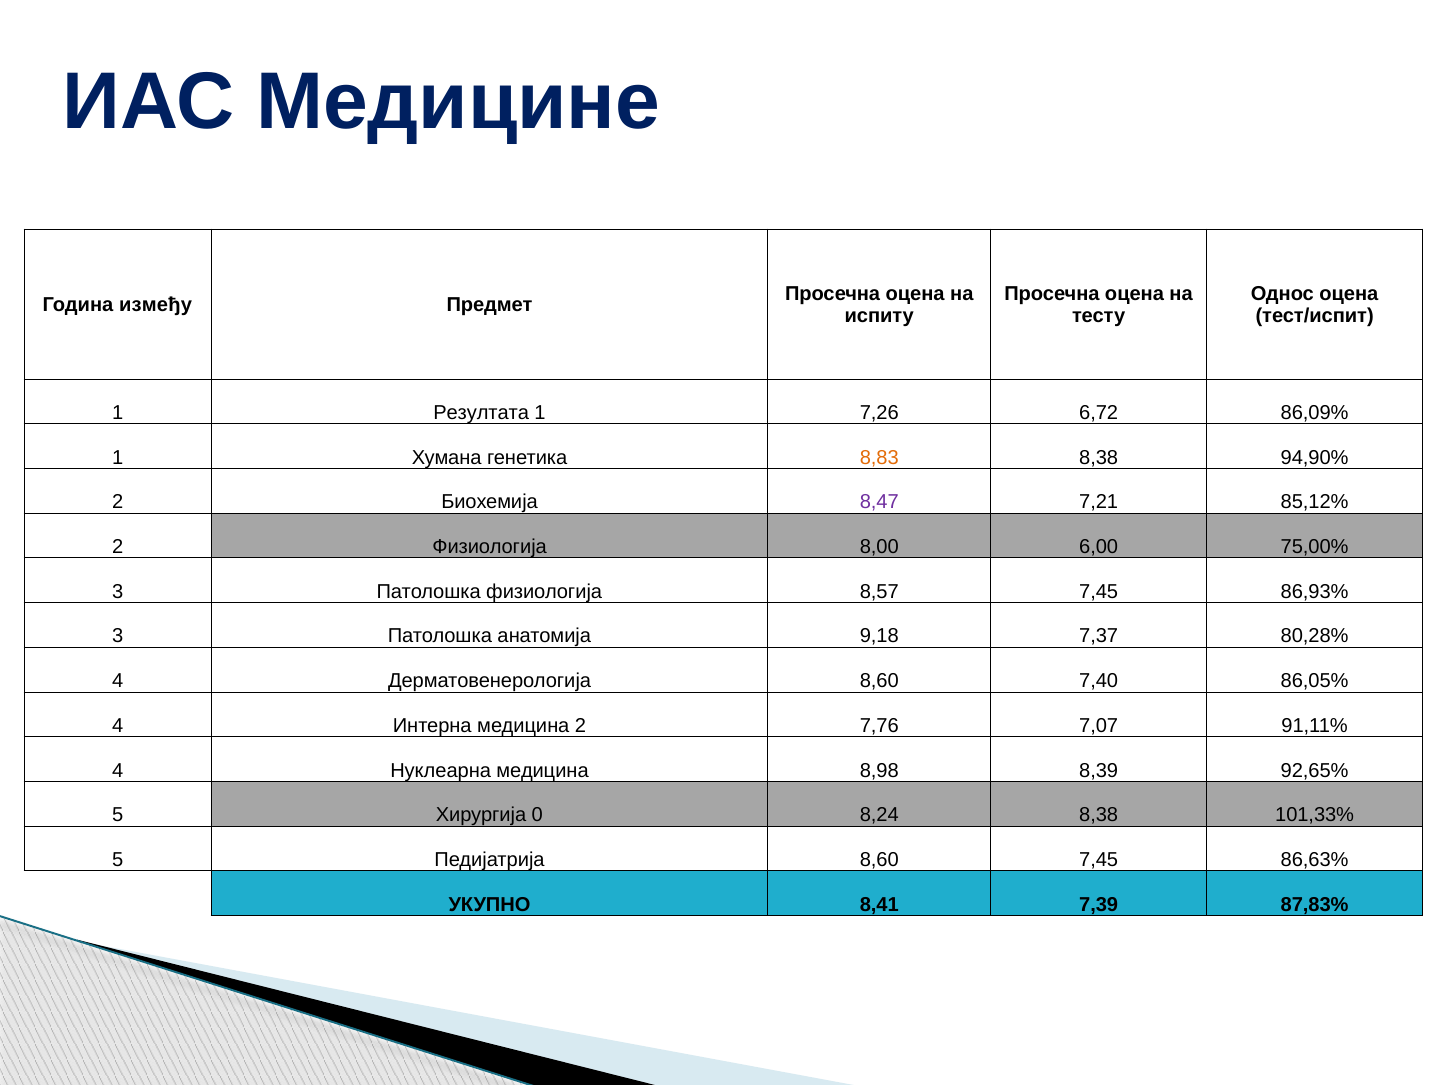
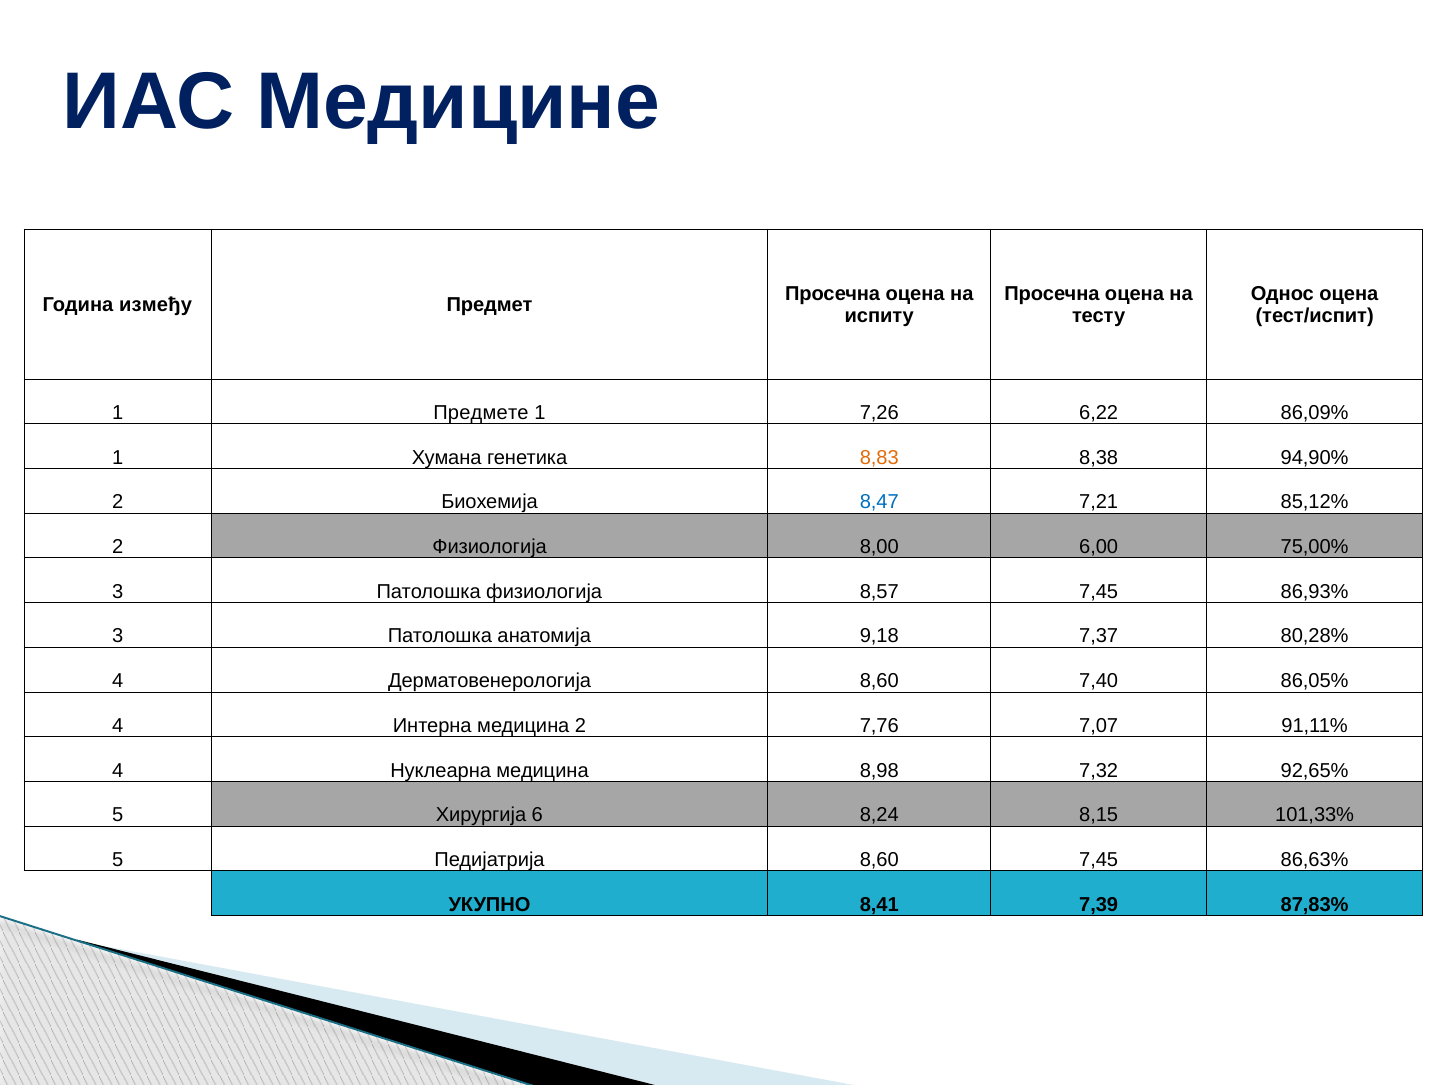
Резултата: Резултата -> Предмете (481, 413)
6,72: 6,72 -> 6,22 (1099, 413)
8,47 colour: purple -> blue (879, 502)
8,39: 8,39 -> 7,32 (1099, 771)
0: 0 -> 6 (537, 815)
8,24 8,38: 8,38 -> 8,15 (1099, 815)
